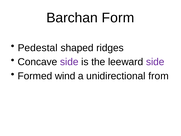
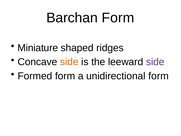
Pedestal: Pedestal -> Miniature (38, 48)
side colour: purple -> orange (69, 62)
Formed wind: wind -> form (65, 76)
unidirectional from: from -> form (159, 76)
